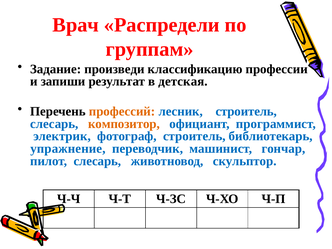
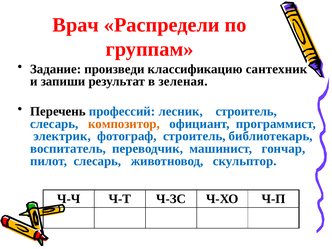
профессии: профессии -> сантехник (277, 69)
детская: детская -> зеленая (183, 81)
профессий colour: orange -> blue (122, 111)
упражнение: упражнение -> воспитатель (68, 149)
